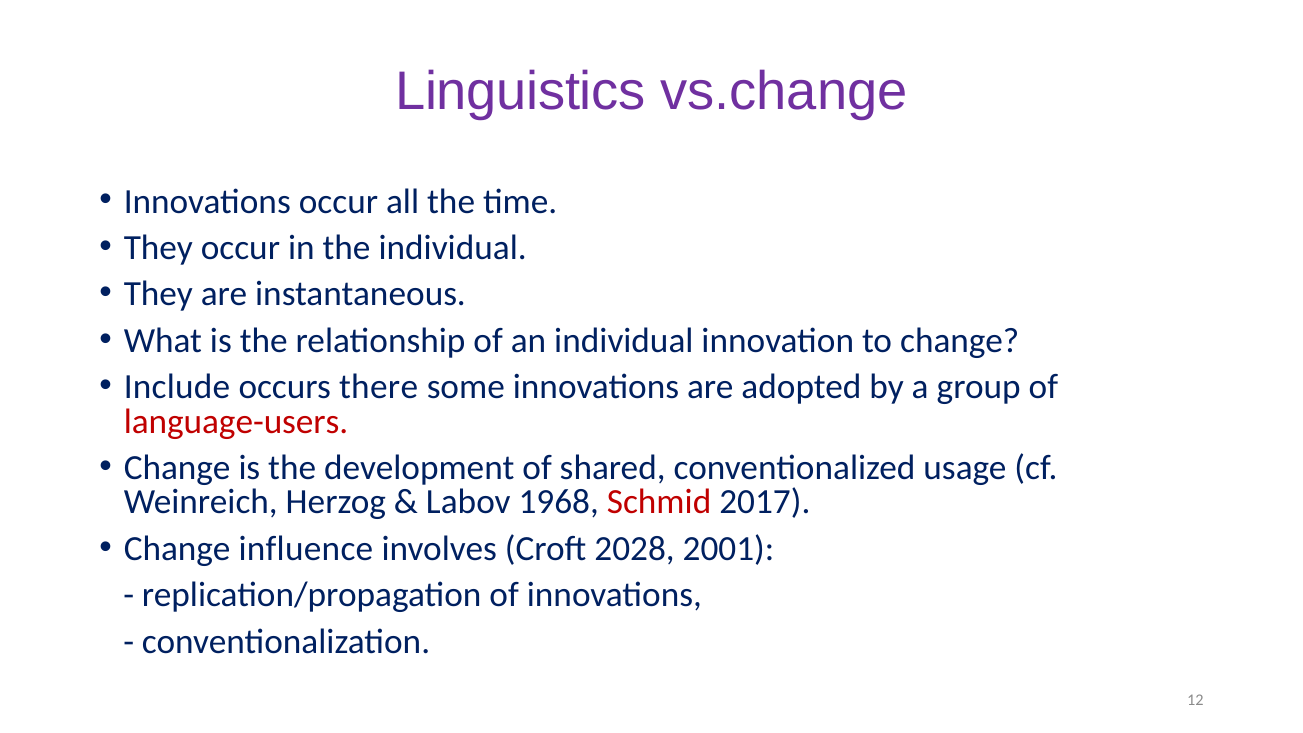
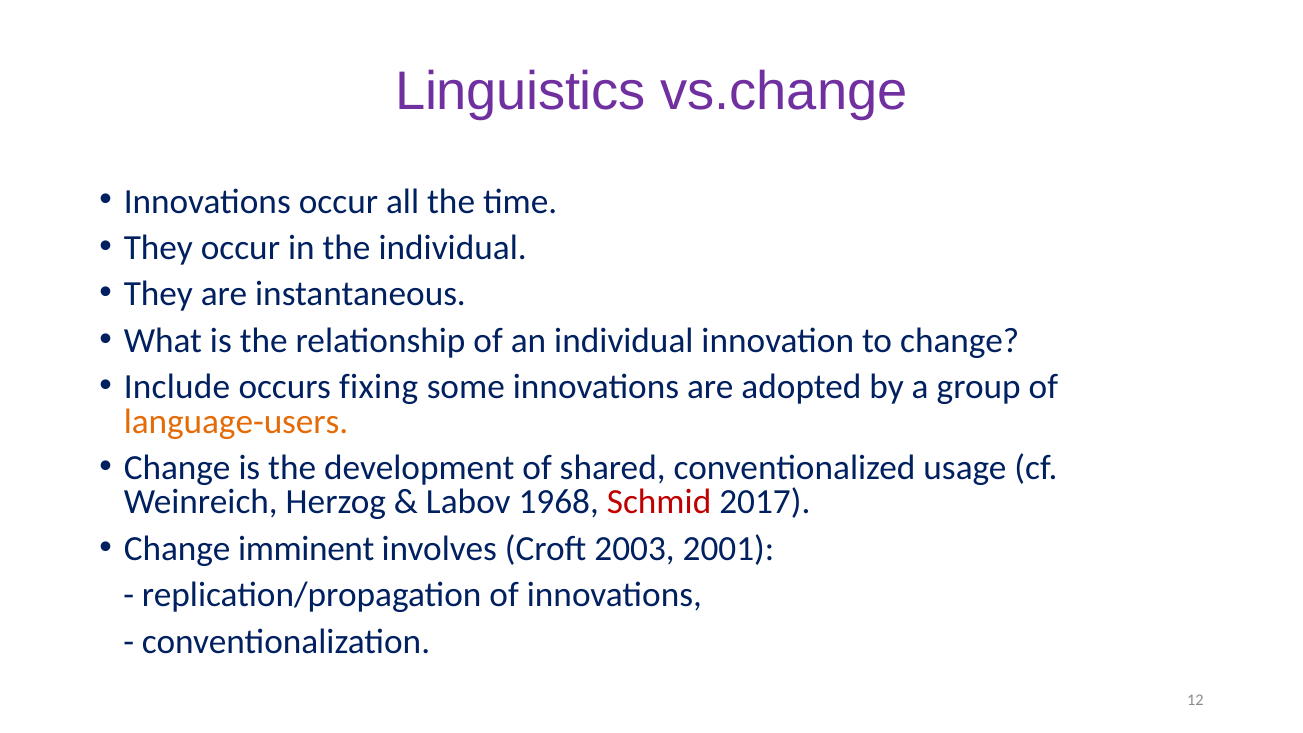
there: there -> fixing (379, 387)
language-users colour: red -> orange (236, 422)
influence: influence -> imminent (306, 549)
2028: 2028 -> 2003 (635, 549)
